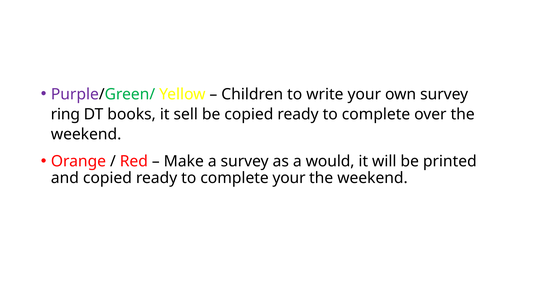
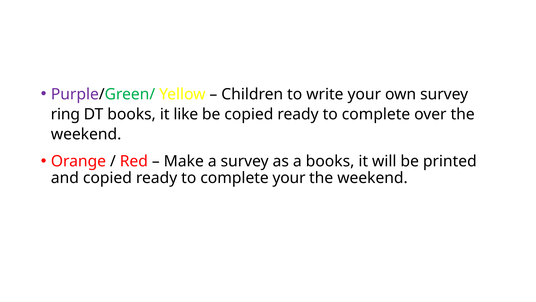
sell: sell -> like (186, 114)
a would: would -> books (330, 161)
